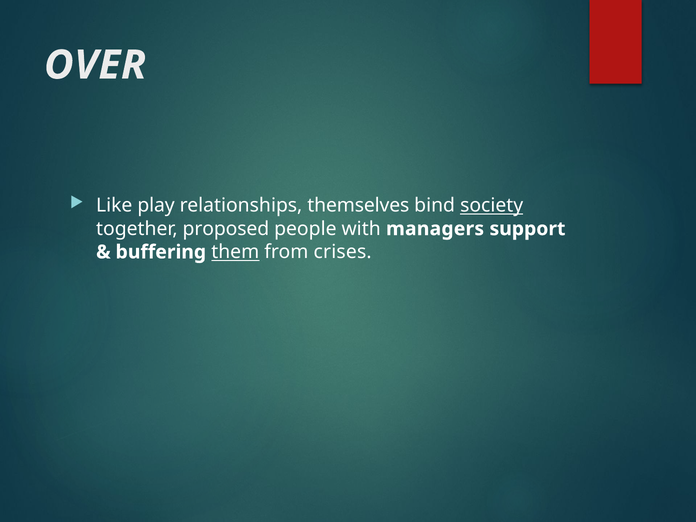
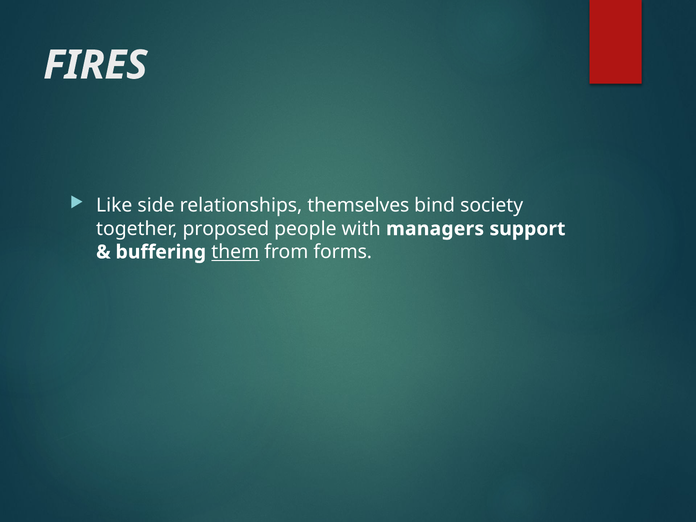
OVER: OVER -> FIRES (95, 65)
play: play -> side (156, 206)
society underline: present -> none (492, 206)
crises: crises -> forms (343, 252)
